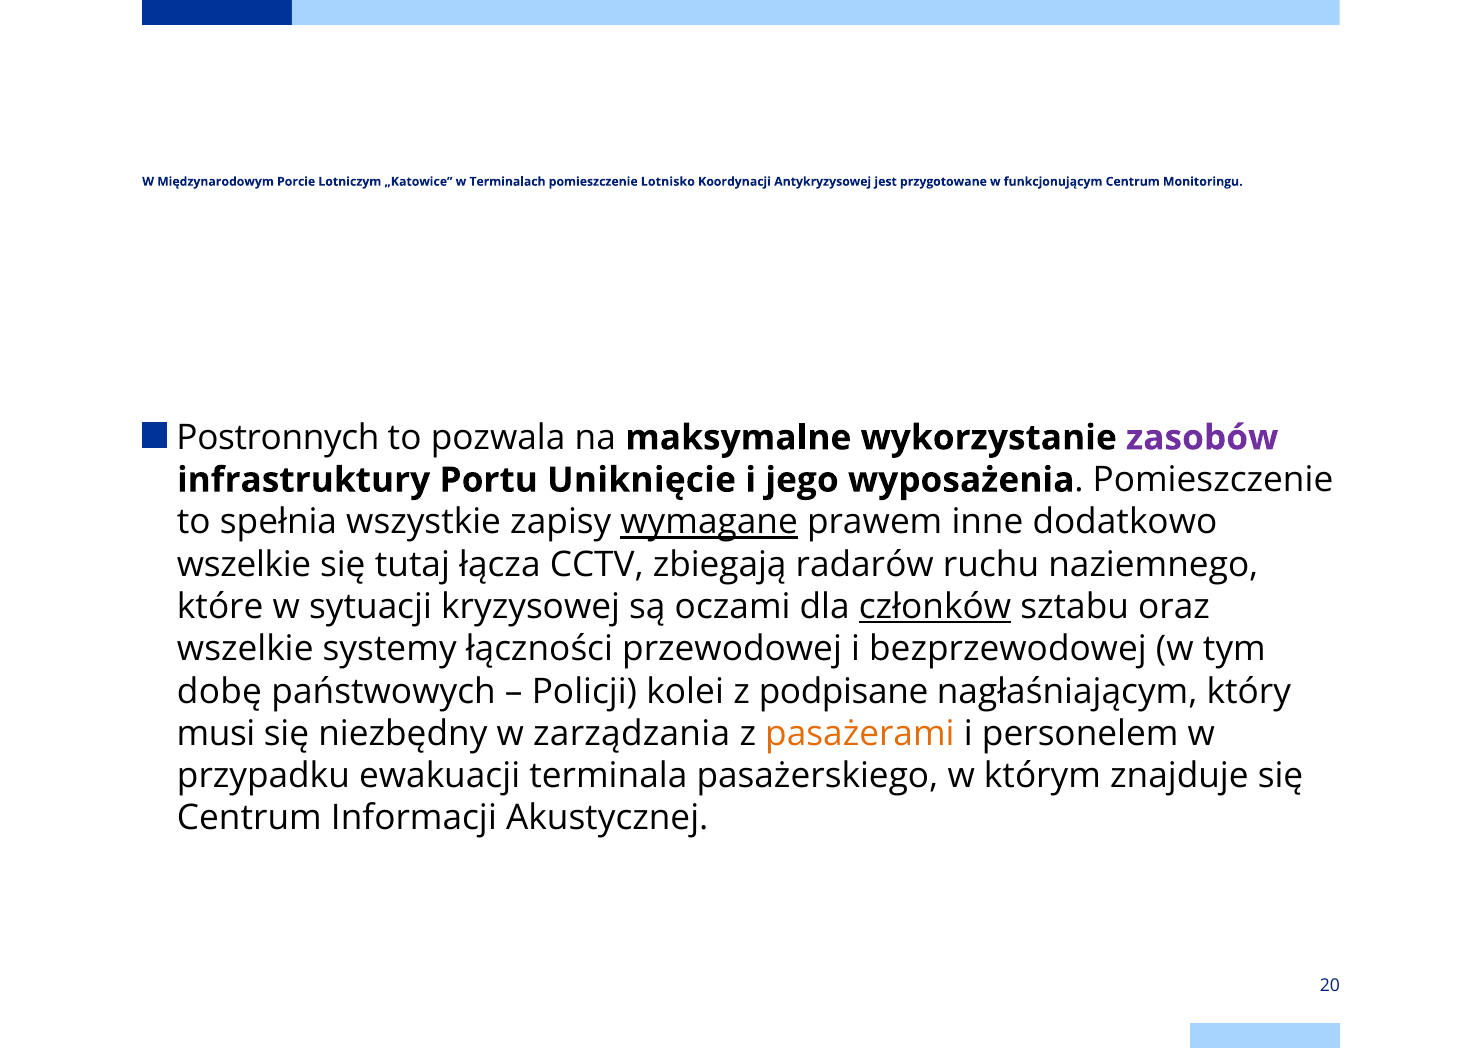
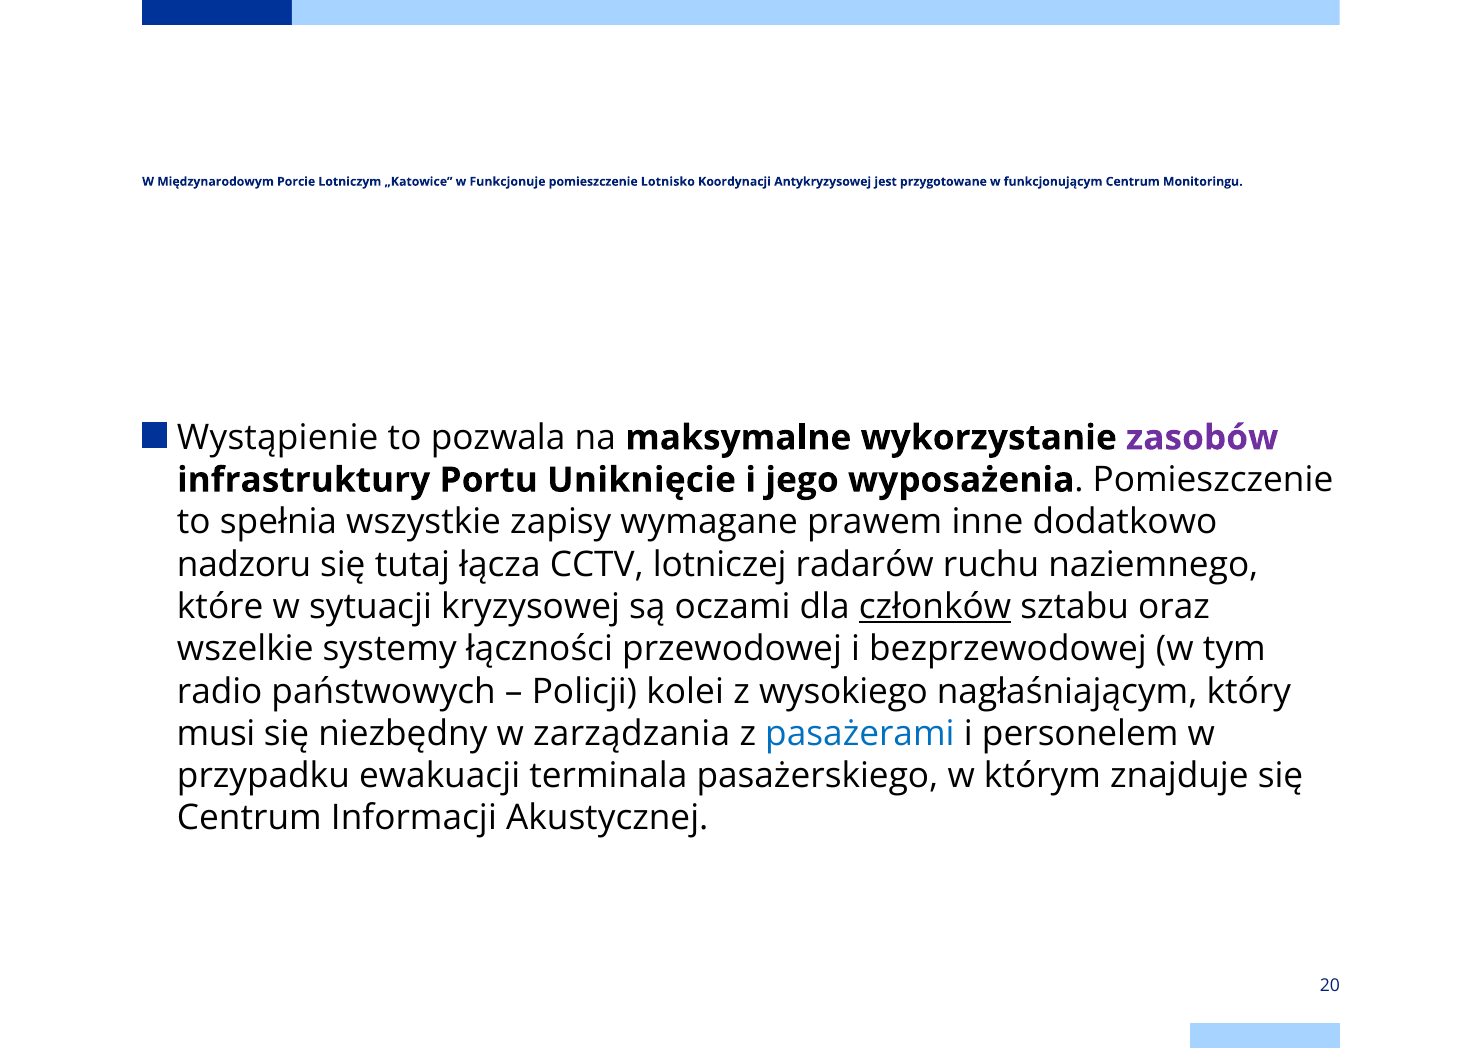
Terminalach: Terminalach -> Funkcjonuje (507, 182)
Postronnych: Postronnych -> Wystąpienie (278, 438)
wymagane underline: present -> none (709, 522)
wszelkie: wszelkie -> nadzoru (244, 565)
zbiegają: zbiegają -> lotniczej (720, 565)
dobę: dobę -> radio (220, 691)
podpisane: podpisane -> wysokiego (843, 691)
pasażerami colour: orange -> blue (860, 734)
